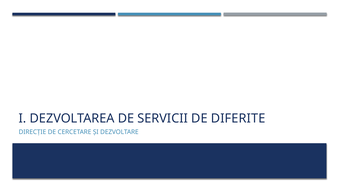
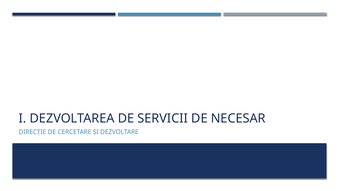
DIFERITE: DIFERITE -> NECESAR (238, 118)
